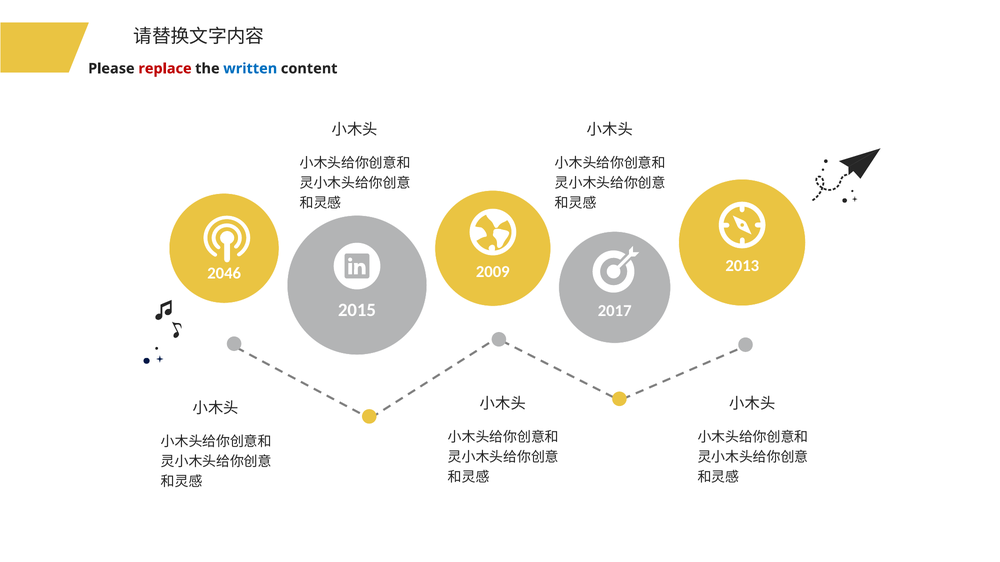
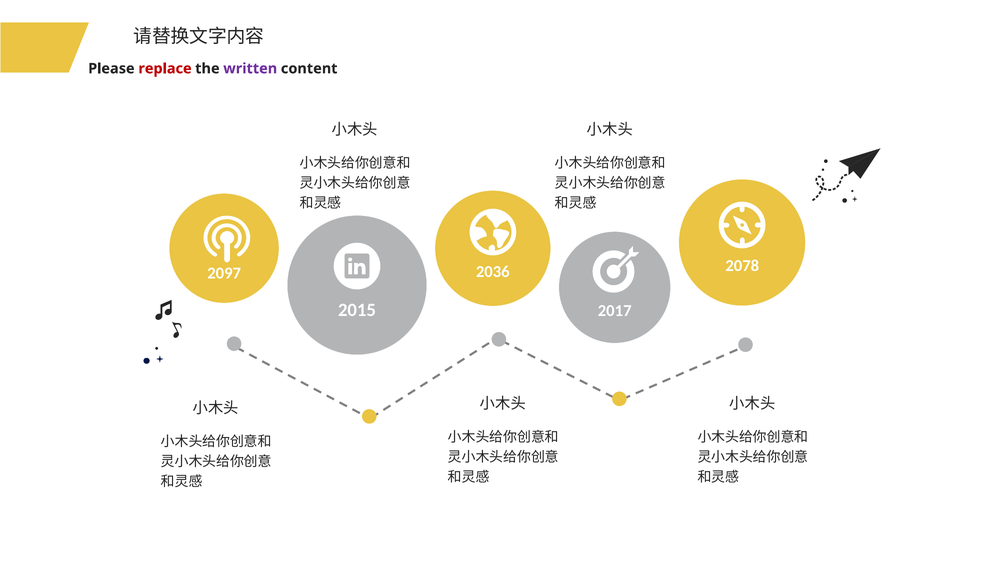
written colour: blue -> purple (250, 69)
2013: 2013 -> 2078 (742, 266)
2009: 2009 -> 2036 (493, 272)
2046: 2046 -> 2097 (224, 274)
